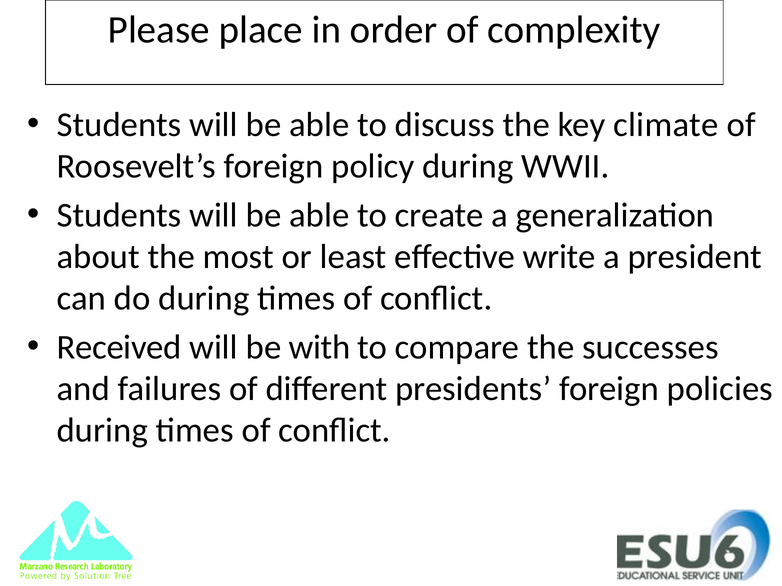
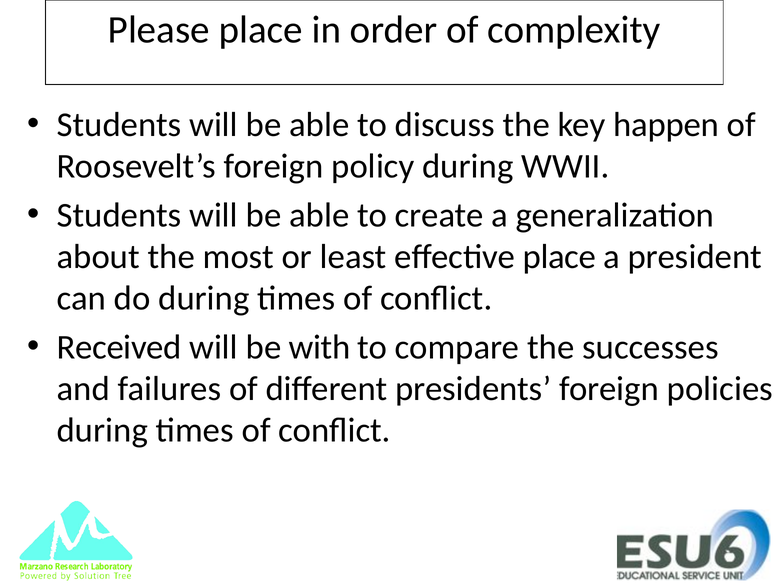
climate: climate -> happen (666, 125)
effective write: write -> place (559, 257)
